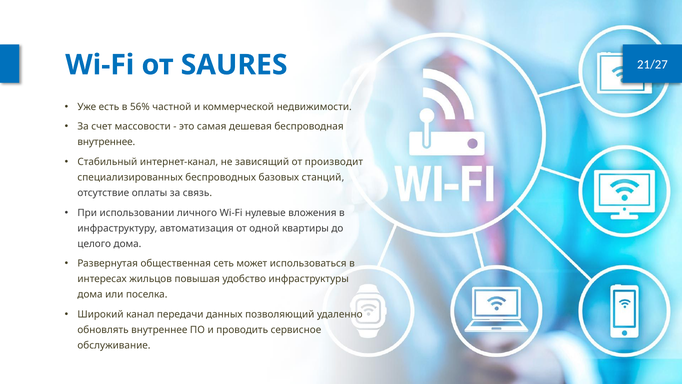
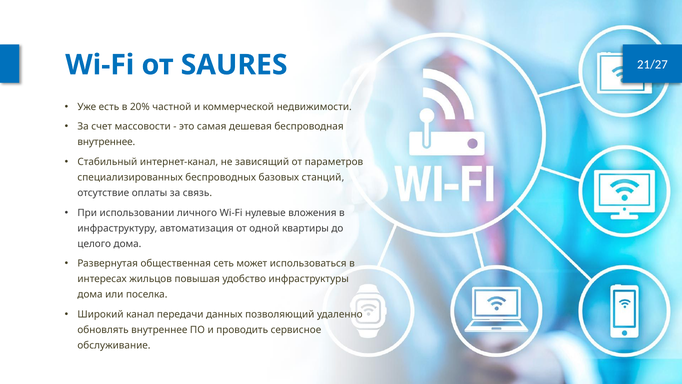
56%: 56% -> 20% (140, 107)
производит: производит -> параметров (334, 162)
